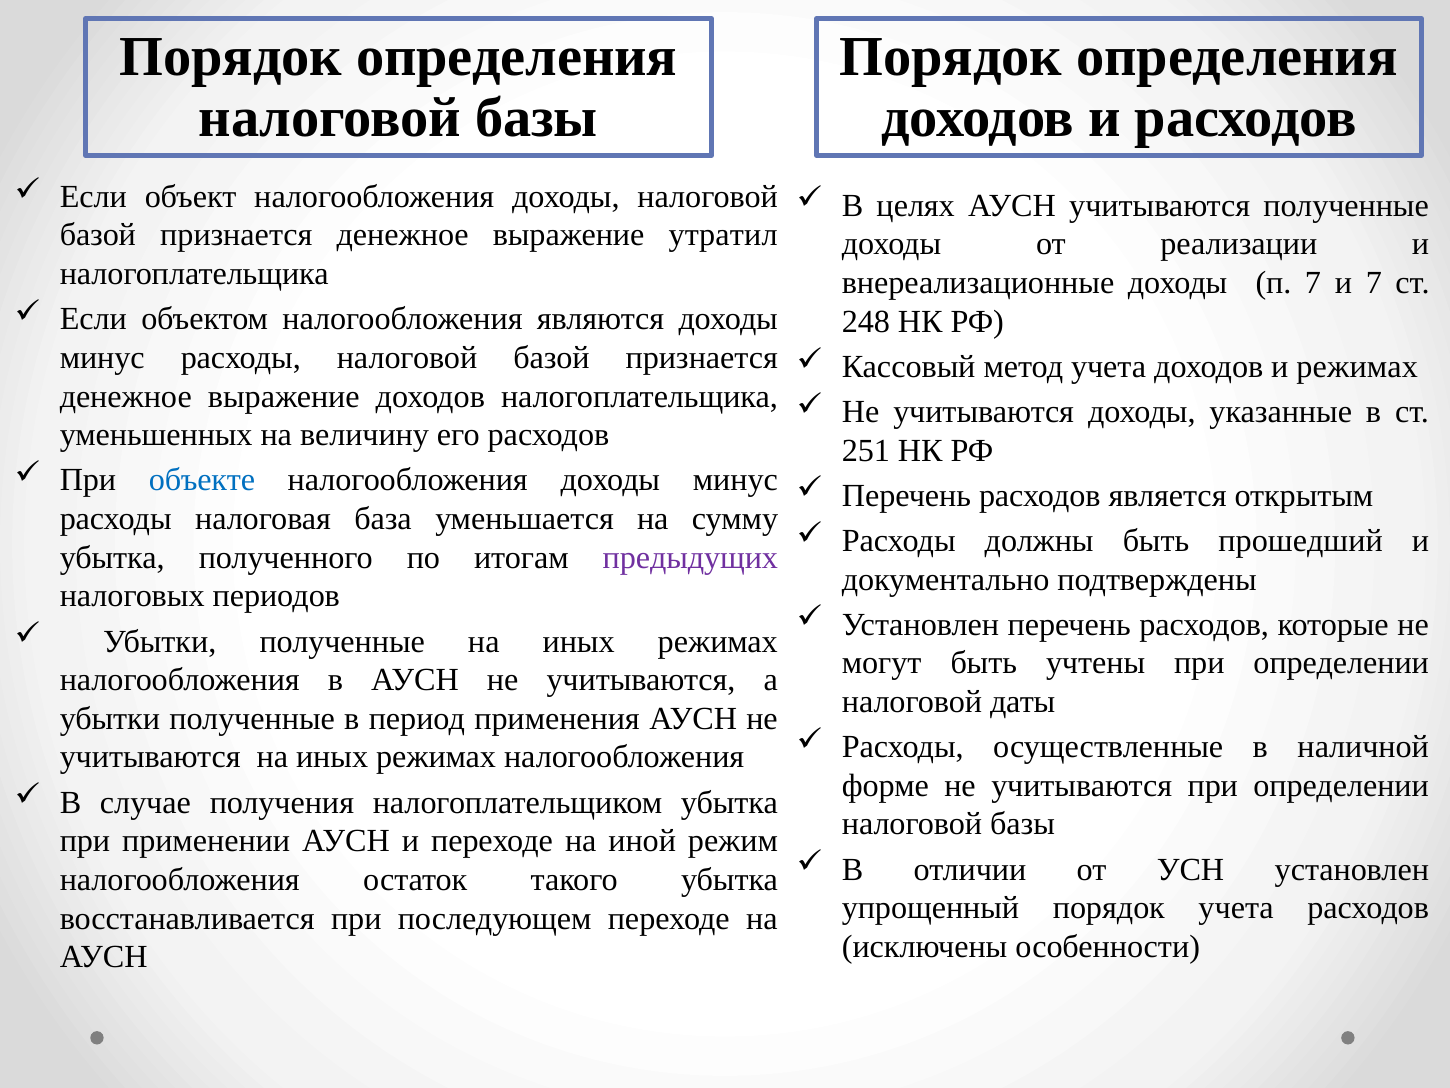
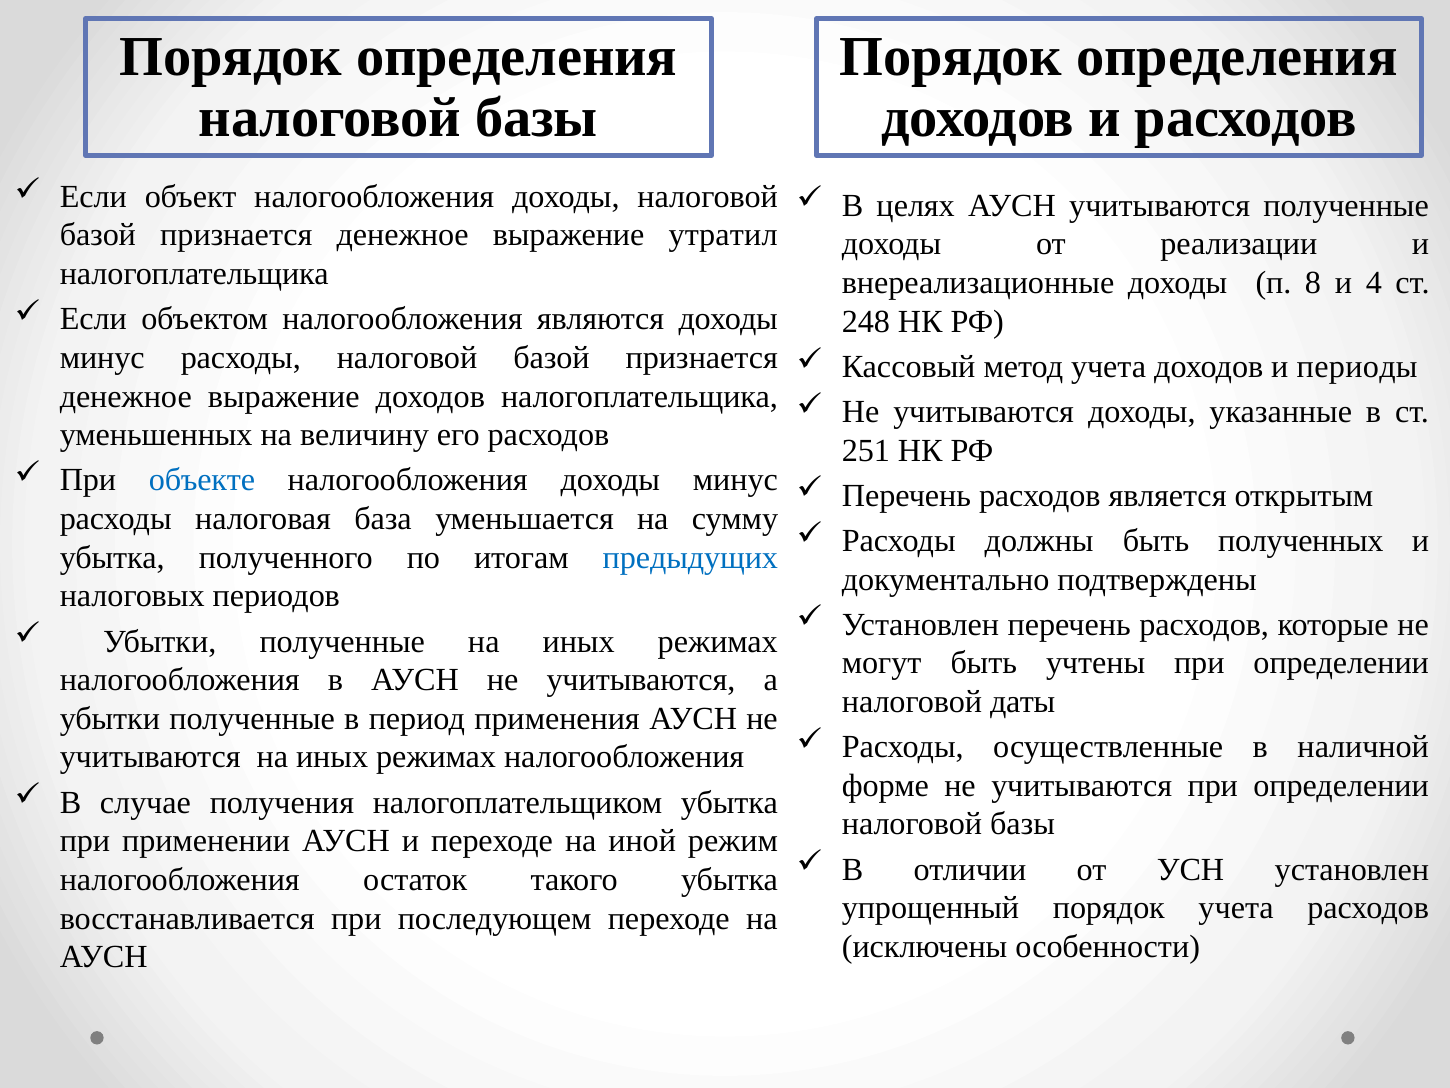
п 7: 7 -> 8 (1313, 283)
и 7: 7 -> 4 (1374, 283)
и режимах: режимах -> периоды (1357, 367)
прошедший: прошедший -> полученных (1301, 541)
предыдущих colour: purple -> blue (690, 557)
